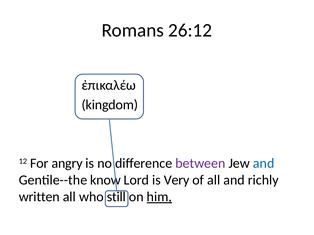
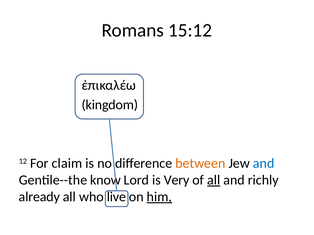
26:12: 26:12 -> 15:12 (190, 30)
angry: angry -> claim (67, 164)
between colour: purple -> orange (200, 164)
all underline: none -> present (214, 180)
written: written -> already (39, 197)
still: still -> live (116, 197)
